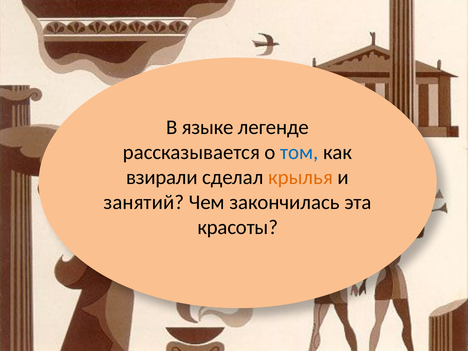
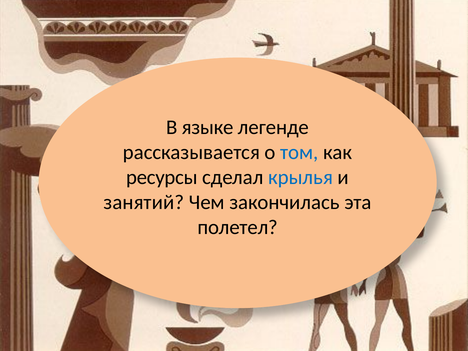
взирали: взирали -> ресурсы (162, 177)
крылья colour: orange -> blue (301, 177)
красоты: красоты -> полетел (238, 227)
